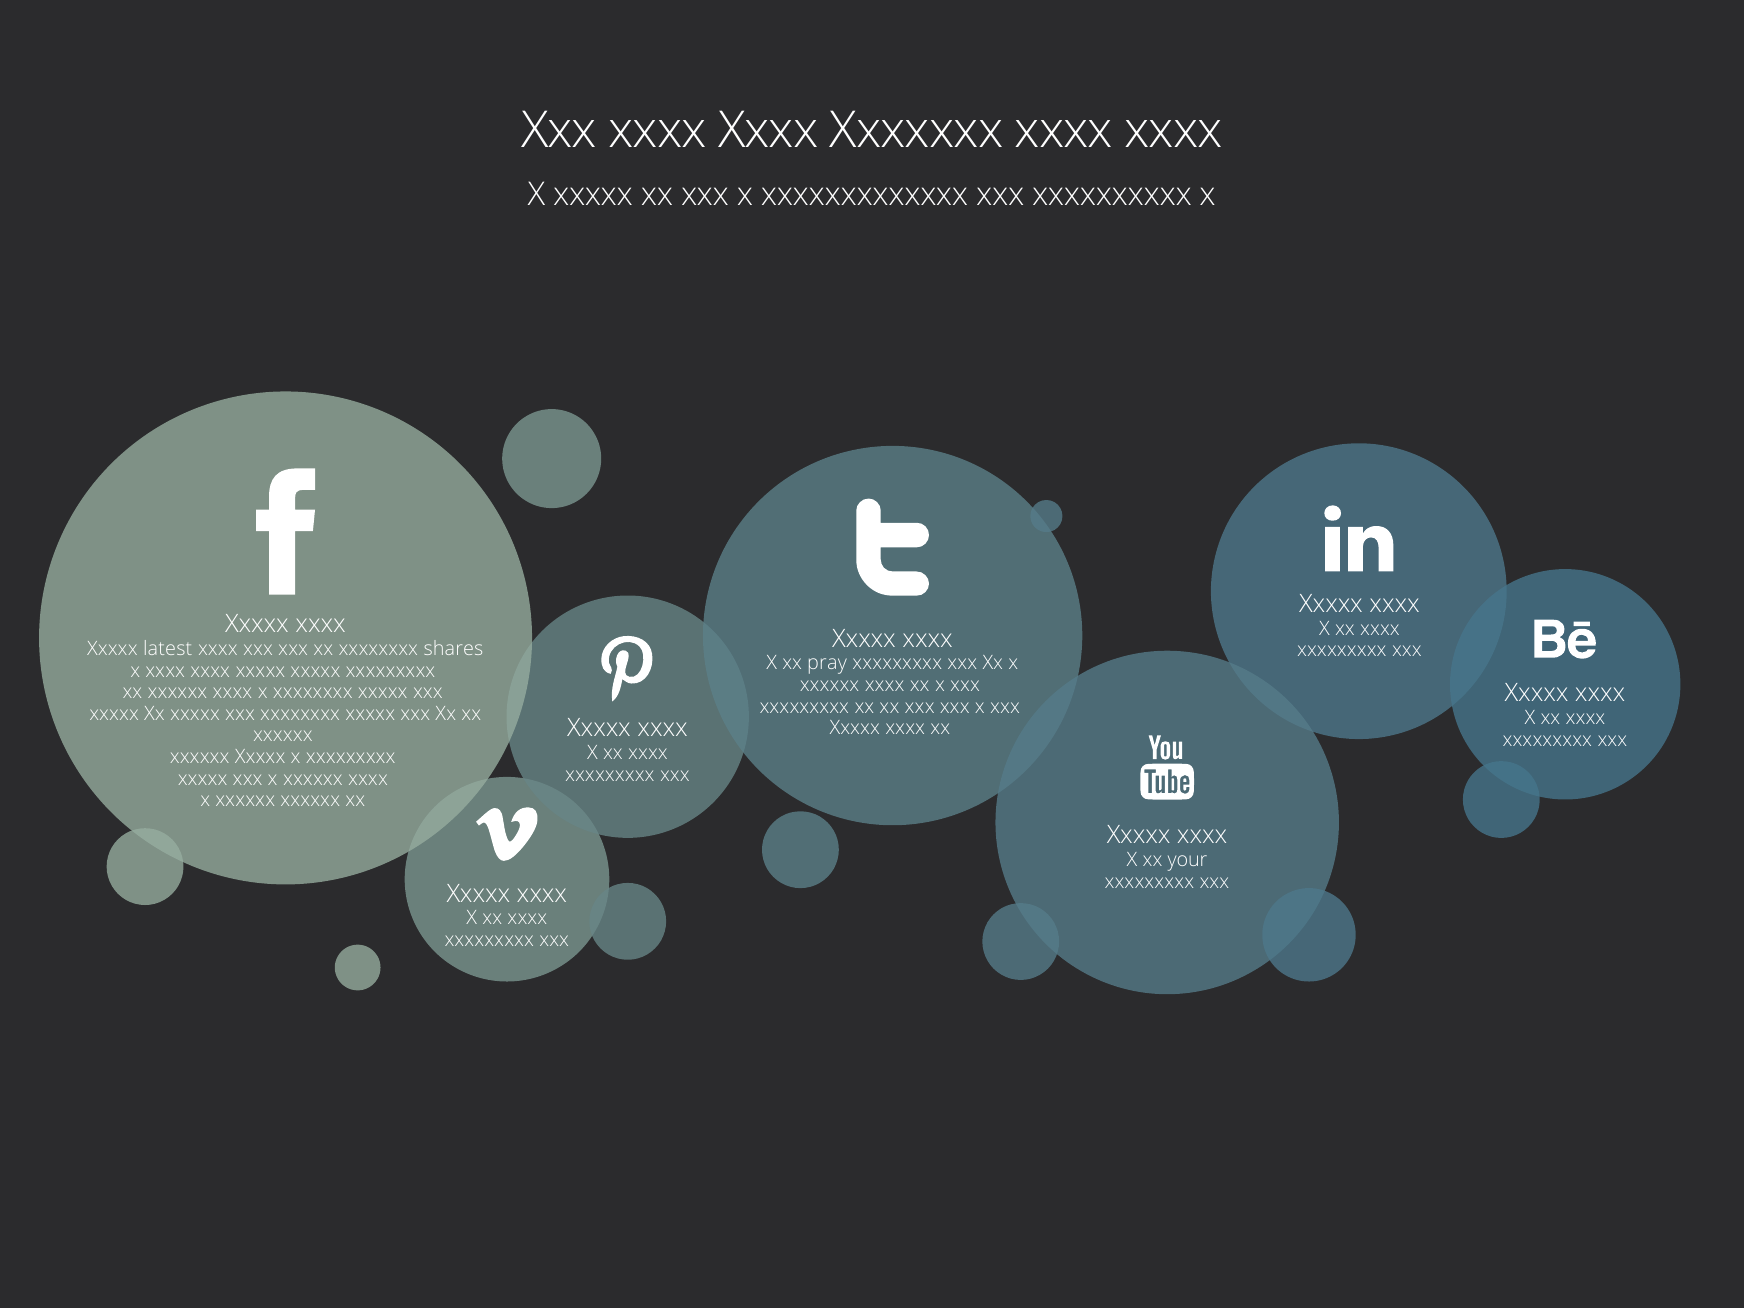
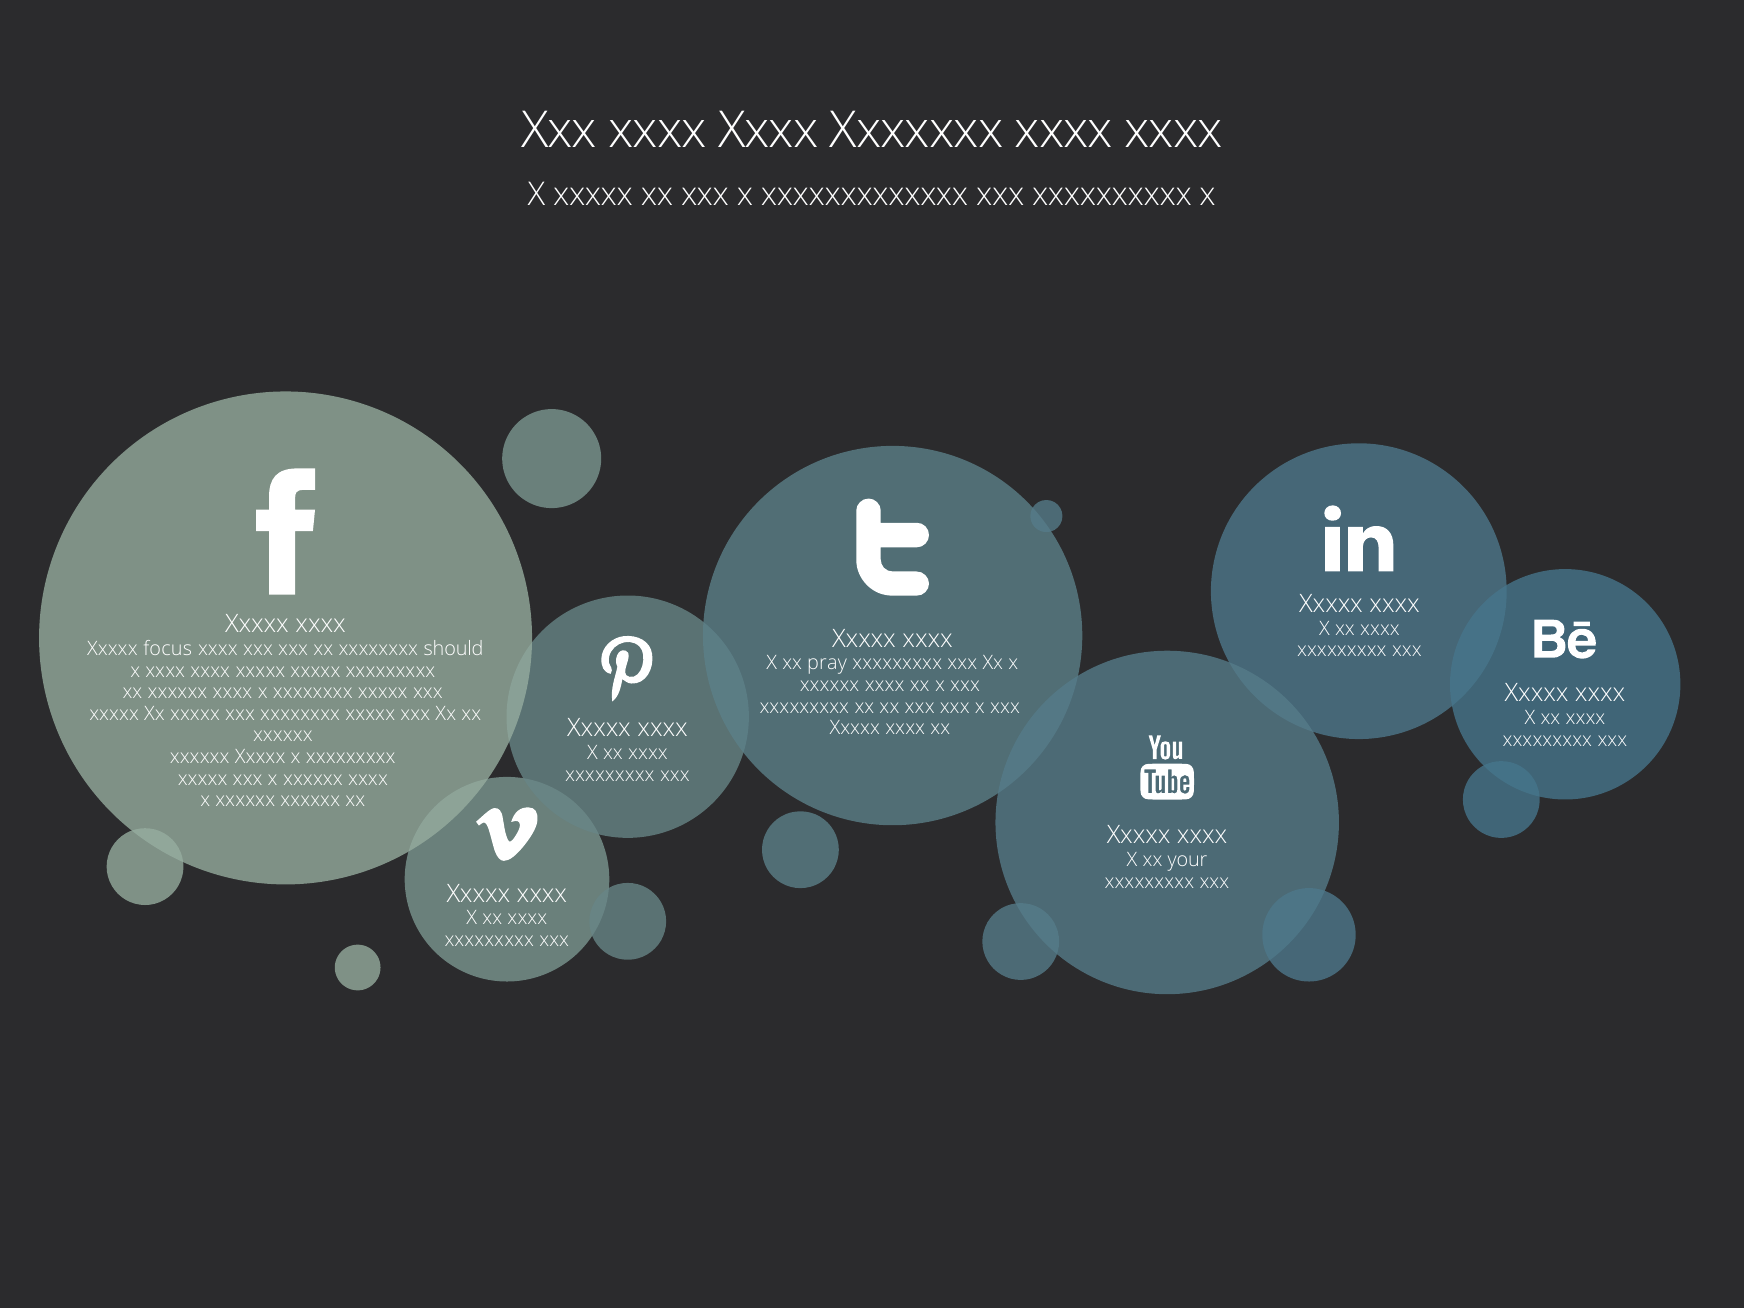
latest: latest -> focus (168, 649)
shares: shares -> should (454, 649)
